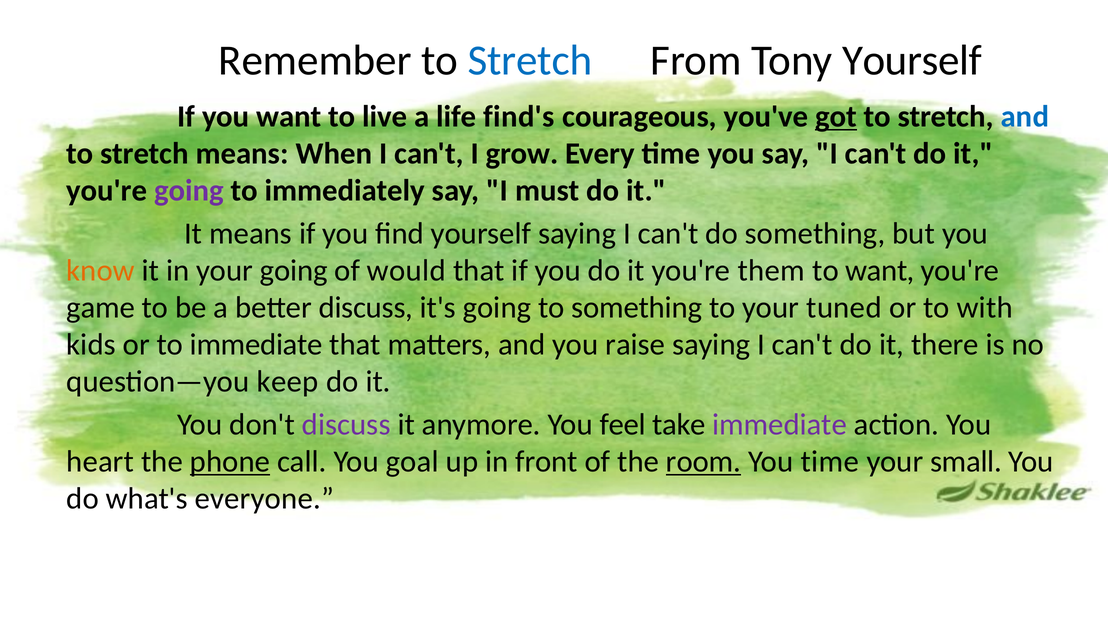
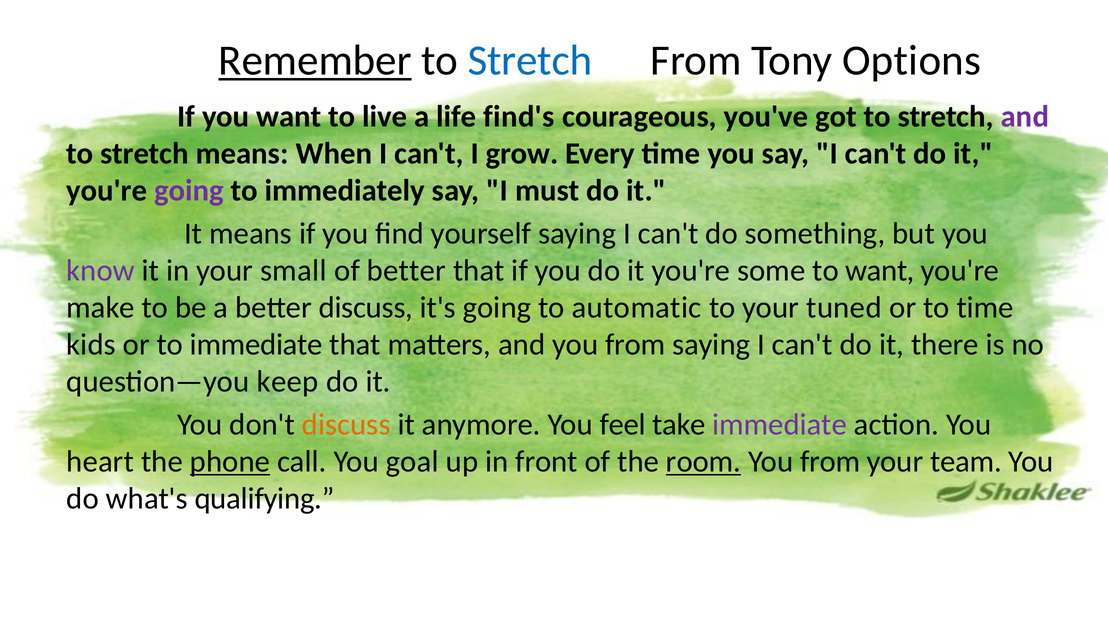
Remember underline: none -> present (315, 61)
Tony Yourself: Yourself -> Options (912, 61)
got underline: present -> none (836, 117)
and colour: blue -> purple (1025, 117)
know colour: orange -> purple (101, 271)
your going: going -> small (293, 271)
of would: would -> better (406, 271)
them: them -> some (771, 271)
game: game -> make (101, 308)
to something: something -> automatic (637, 308)
to with: with -> time (985, 308)
and you raise: raise -> from (635, 345)
discuss colour: purple -> orange (346, 425)
time: time -> from (830, 462)
small: small -> team (966, 462)
everyone: everyone -> qualifying (265, 499)
